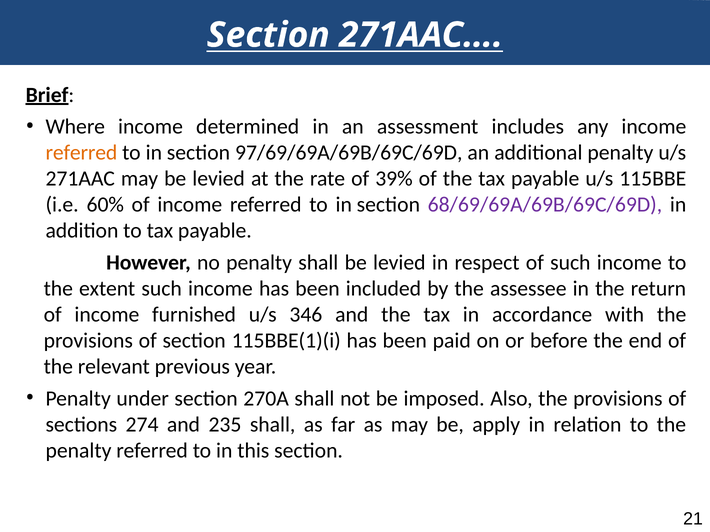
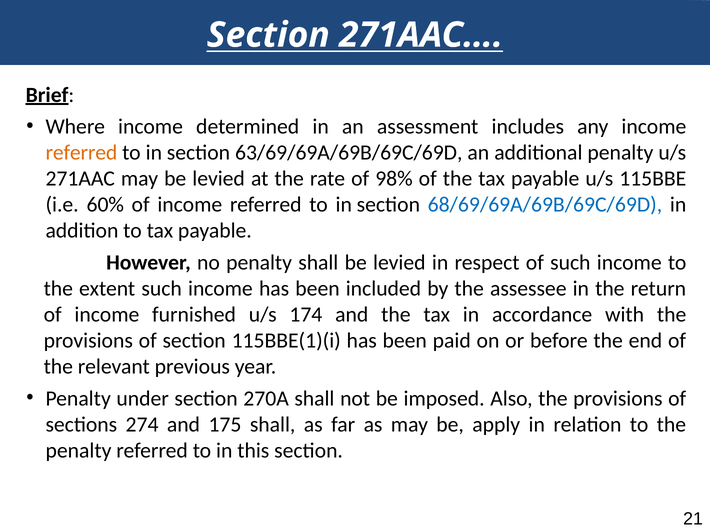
97/69/69A/69B/69C/69D: 97/69/69A/69B/69C/69D -> 63/69/69A/69B/69C/69D (349, 153)
39%: 39% -> 98% (394, 179)
68/69/69A/69B/69C/69D colour: purple -> blue (545, 205)
346: 346 -> 174 (306, 315)
235: 235 -> 175 (225, 425)
